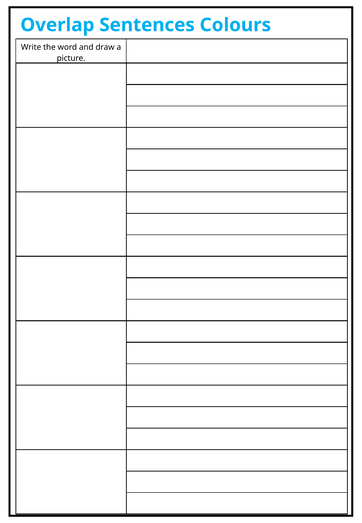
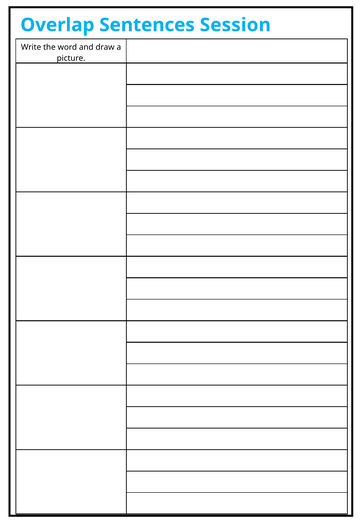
Colours: Colours -> Session (235, 25)
